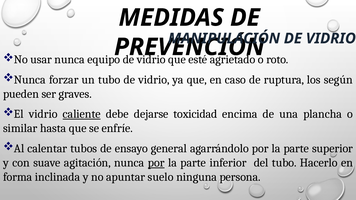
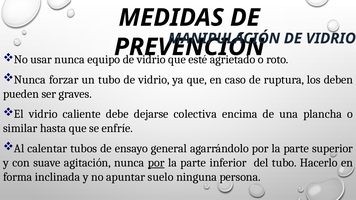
según: según -> deben (338, 80)
caliente underline: present -> none (82, 114)
toxicidad: toxicidad -> colectiva (195, 114)
